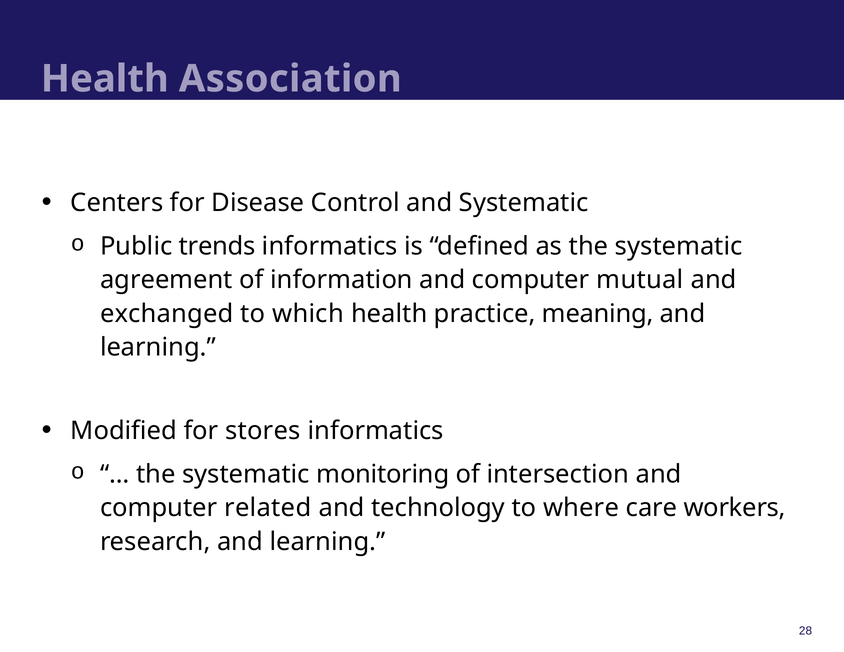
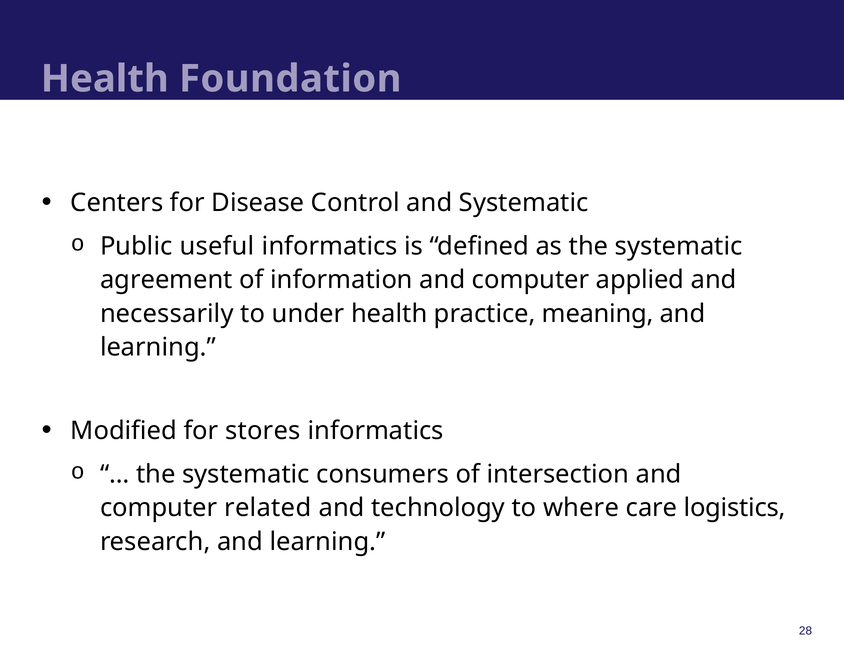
Association: Association -> Foundation (290, 79)
trends: trends -> useful (217, 246)
mutual: mutual -> applied (640, 280)
exchanged: exchanged -> necessarily (167, 314)
which: which -> under (308, 314)
monitoring: monitoring -> consumers (383, 474)
workers: workers -> logistics (735, 508)
